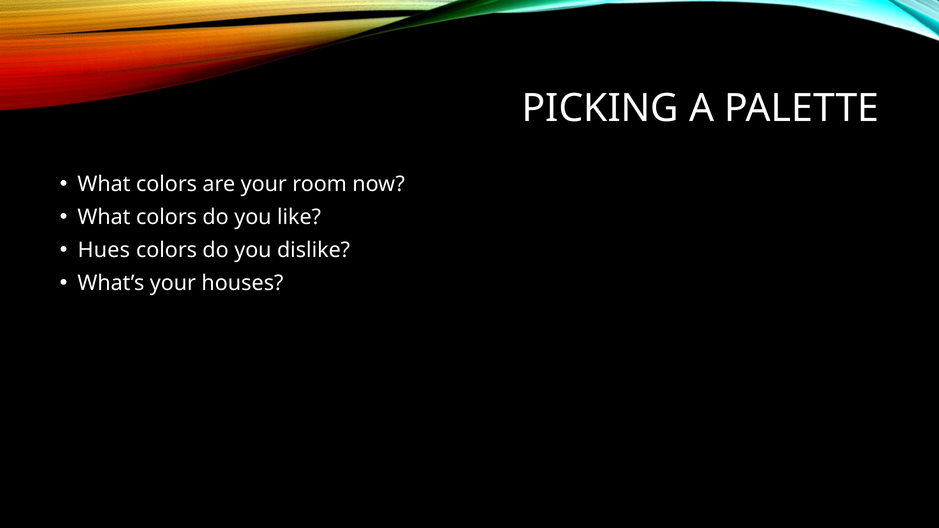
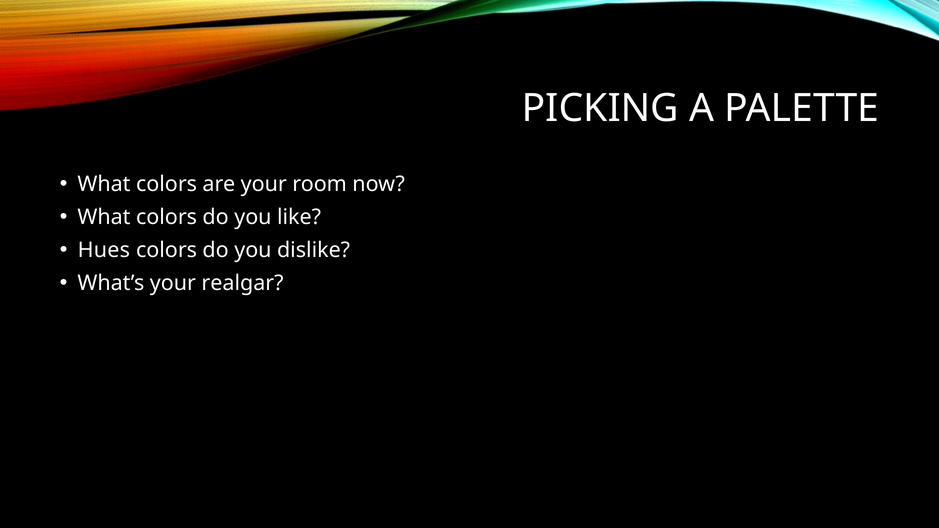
houses: houses -> realgar (242, 283)
